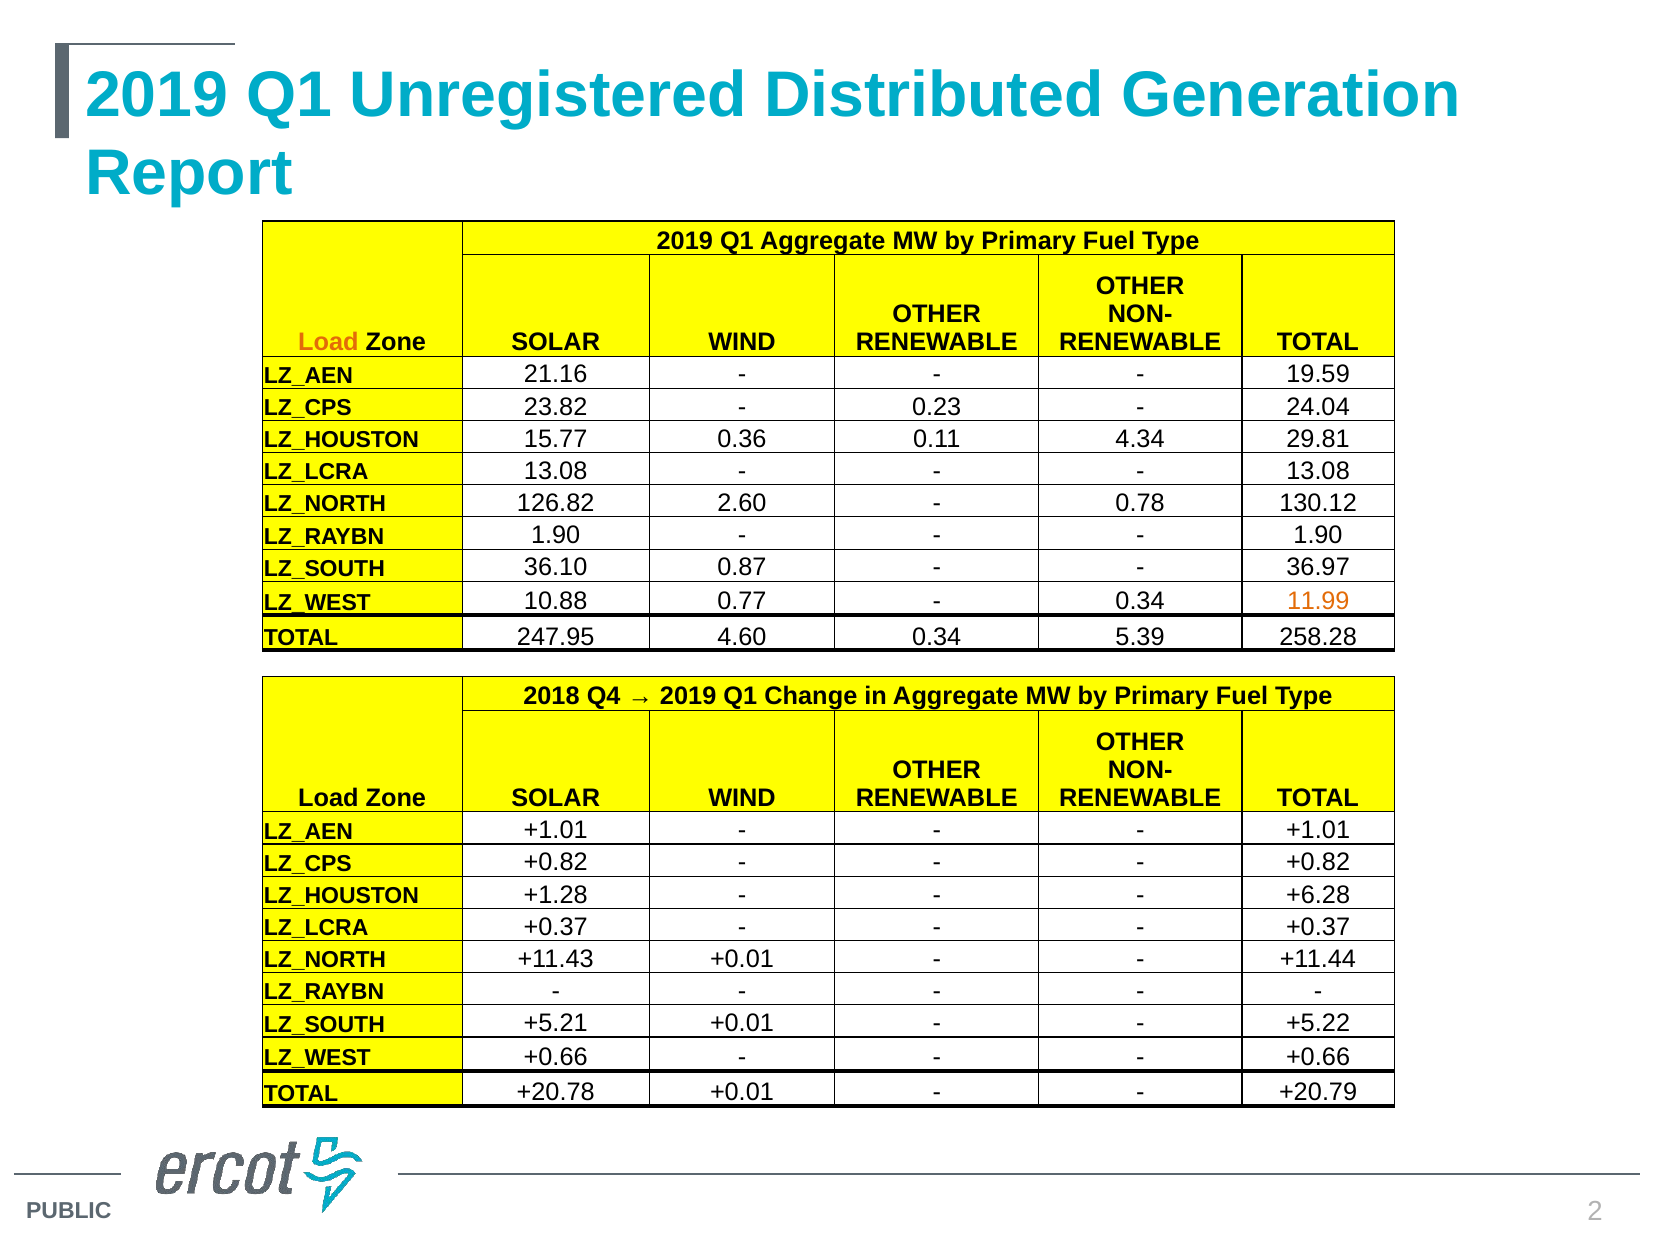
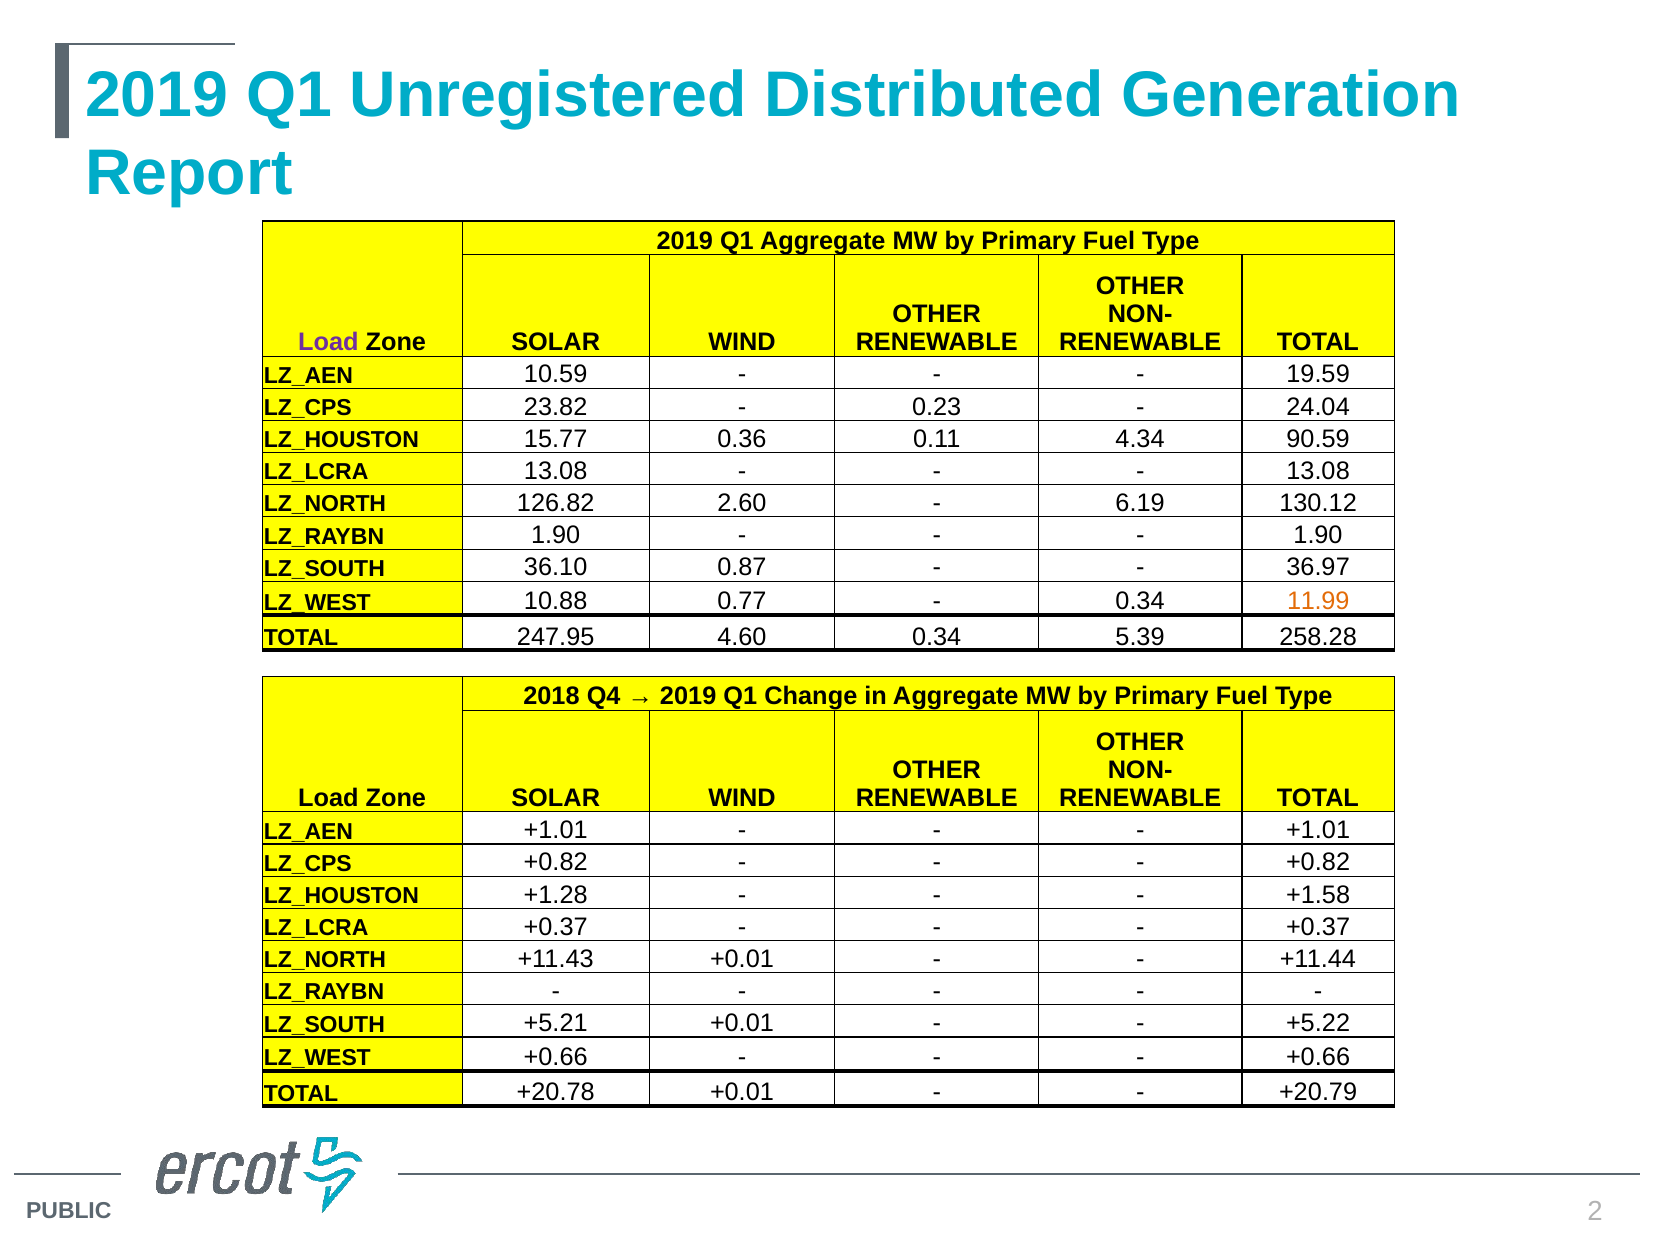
Load colour: orange -> purple (328, 342)
21.16: 21.16 -> 10.59 (556, 375)
29.81: 29.81 -> 90.59 (1318, 439)
0.78: 0.78 -> 6.19 (1140, 503)
+6.28: +6.28 -> +1.58 (1318, 895)
